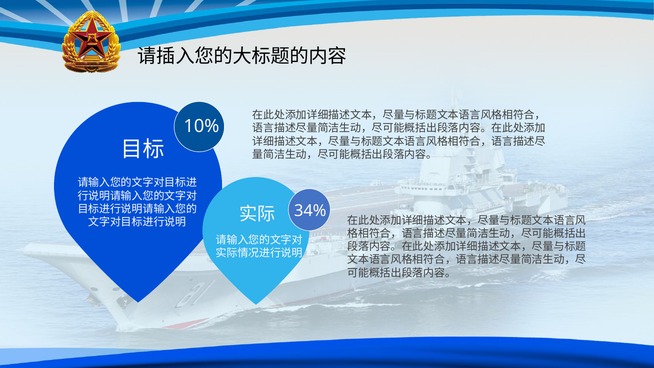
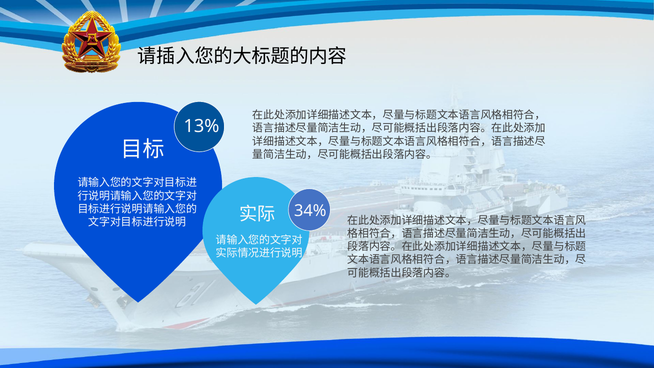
10%: 10% -> 13% (201, 126)
